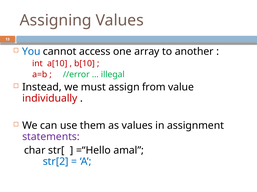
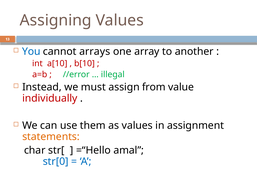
access: access -> arrays (95, 52)
statements colour: purple -> orange (51, 137)
str[2: str[2 -> str[0 (56, 162)
